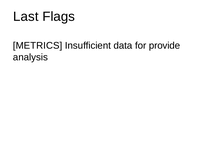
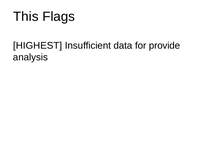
Last: Last -> This (26, 16)
METRICS: METRICS -> HIGHEST (38, 46)
